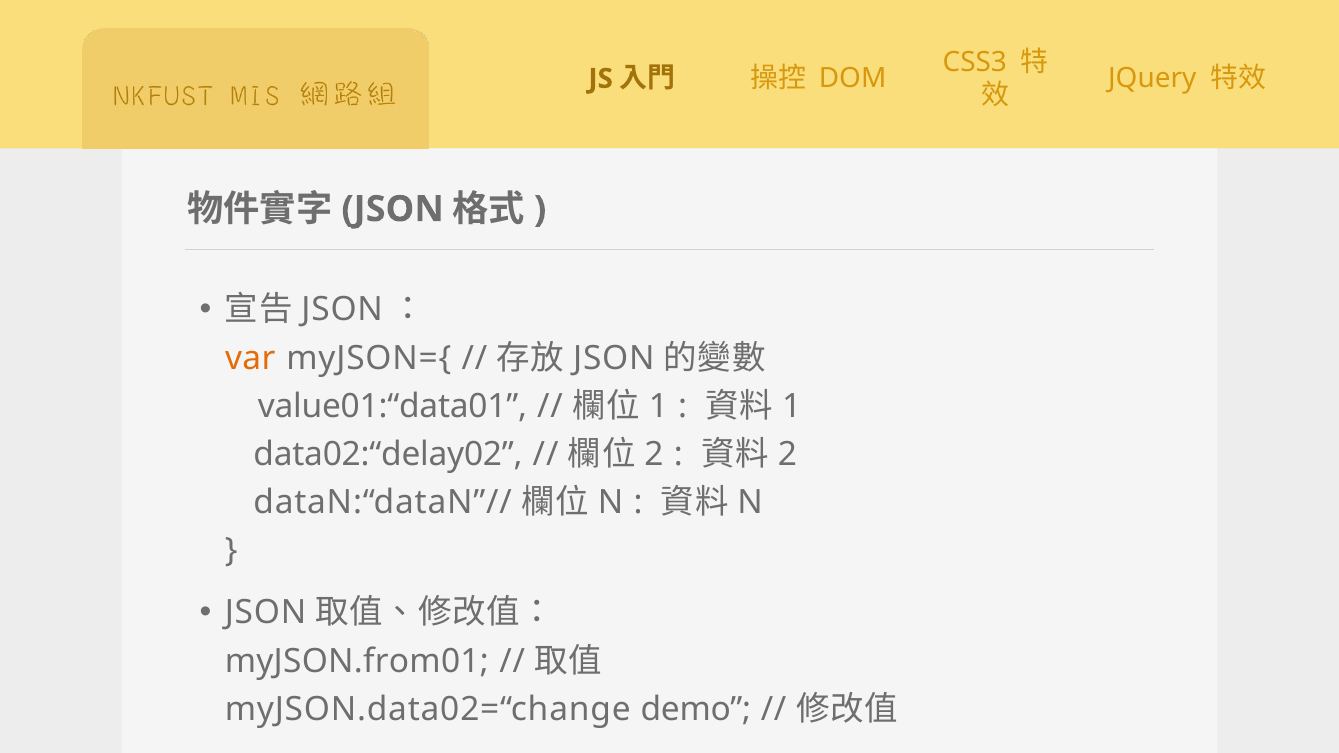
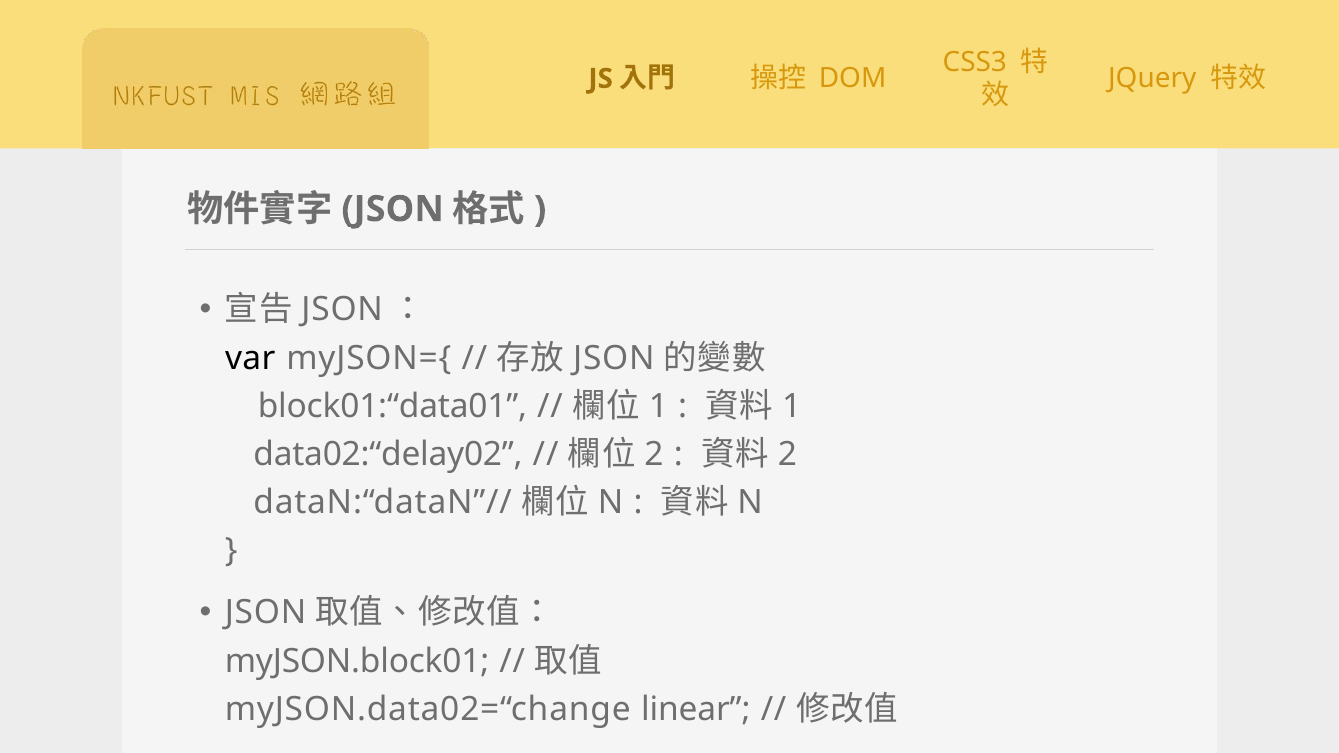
var colour: orange -> black (250, 358)
value01:“data01: value01:“data01 -> block01:“data01 (392, 406)
myJSON.from01: myJSON.from01 -> myJSON.block01 (357, 661)
demo: demo -> linear (696, 709)
